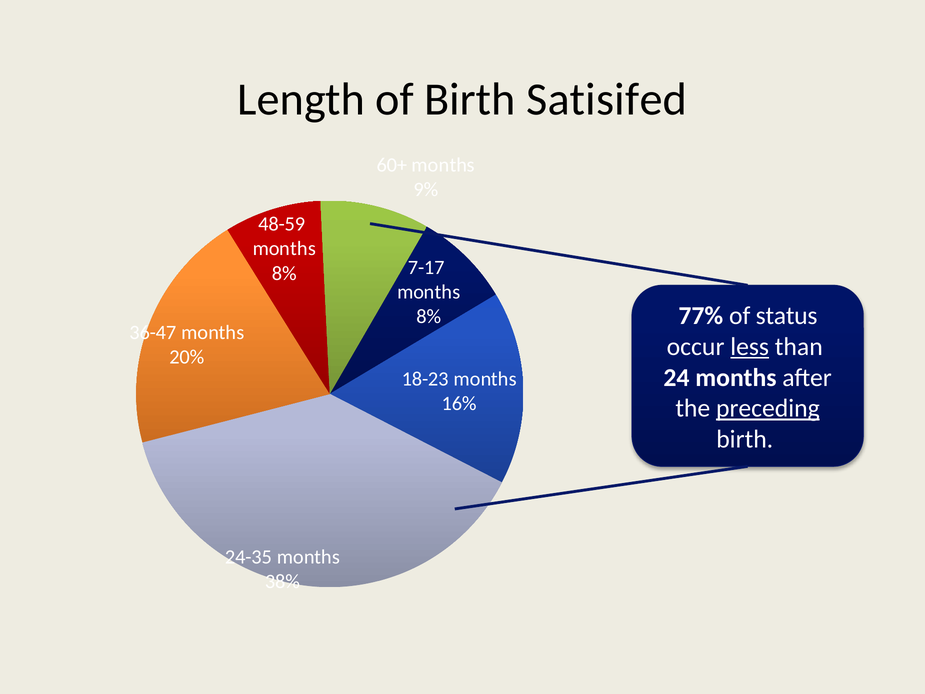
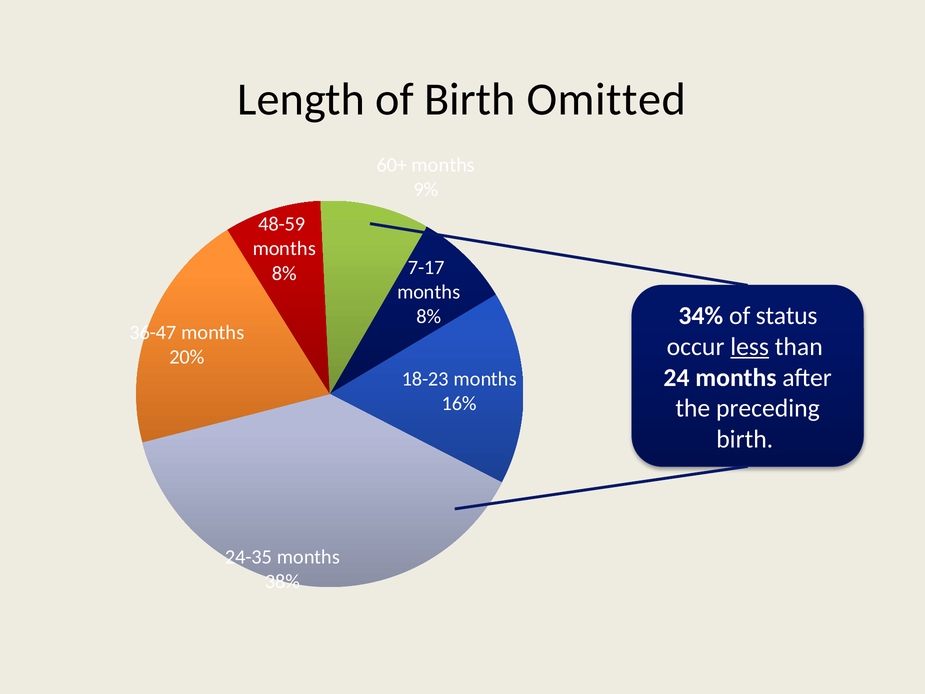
Satisifed: Satisifed -> Omitted (606, 100)
77%: 77% -> 34% (701, 316)
preceding underline: present -> none (768, 408)
